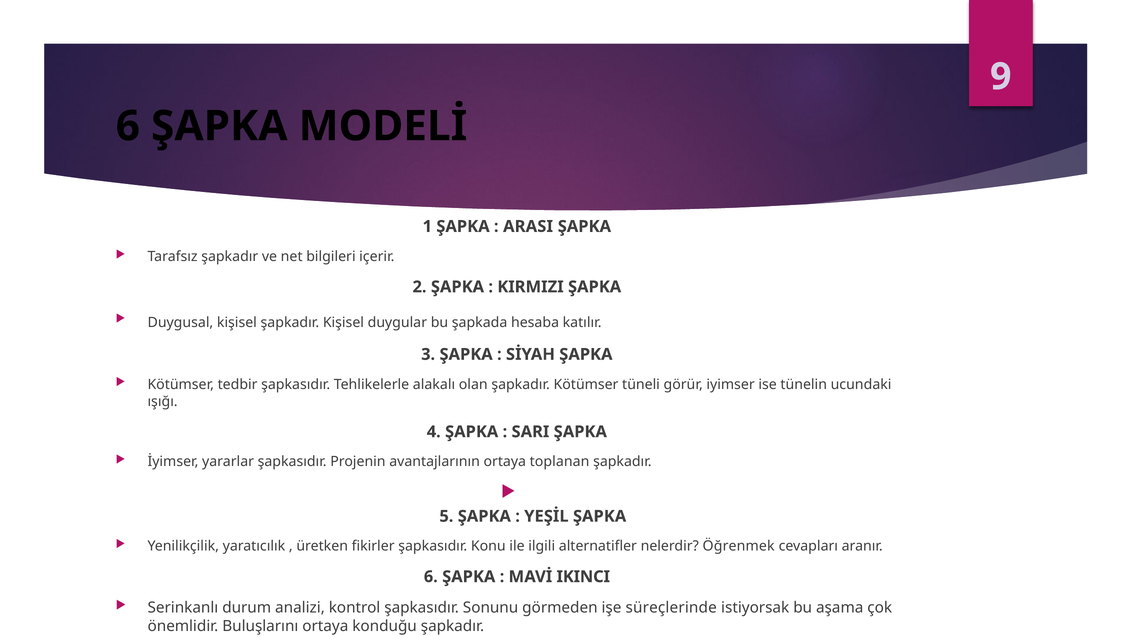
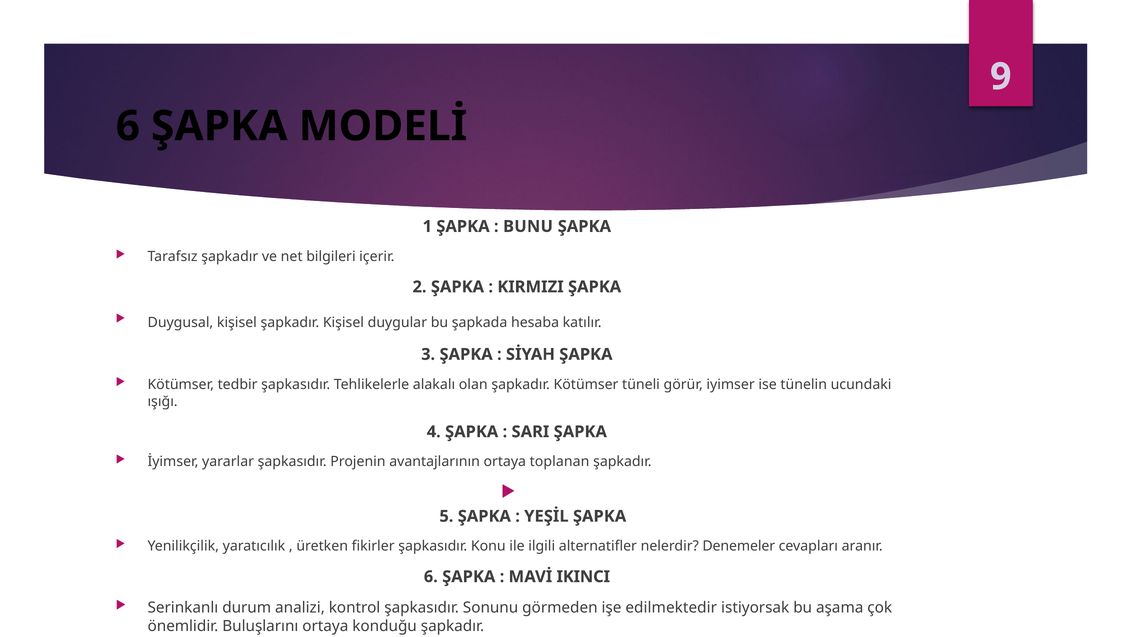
ARASI: ARASI -> BUNU (528, 226)
Öğrenmek: Öğrenmek -> Denemeler (739, 546)
süreçlerinde: süreçlerinde -> edilmektedir (671, 607)
